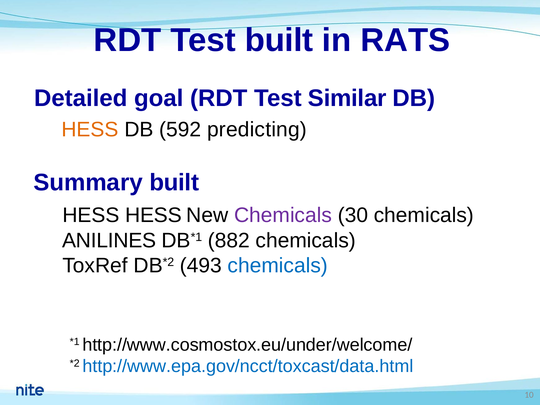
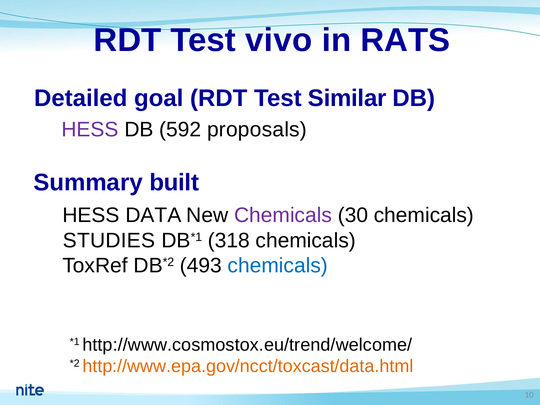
Test built: built -> vivo (279, 40)
HESS colour: orange -> purple (90, 129)
predicting: predicting -> proposals (257, 129)
HESS HESS: HESS -> DATA (153, 215)
ANILINES: ANILINES -> STUDIES (109, 240)
882: 882 -> 318 (229, 240)
http://www.cosmostox.eu/under/welcome/: http://www.cosmostox.eu/under/welcome/ -> http://www.cosmostox.eu/trend/welcome/ (247, 345)
http://www.epa.gov/ncct/toxcast/data.html colour: blue -> orange (248, 366)
